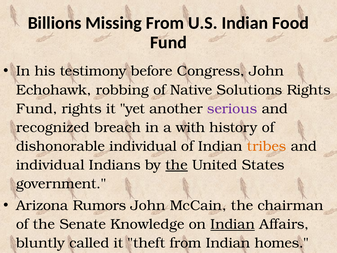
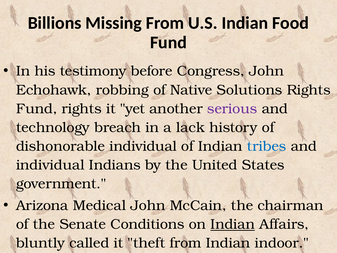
recognized: recognized -> technology (53, 127)
with: with -> lack (190, 127)
tribes colour: orange -> blue (267, 146)
the underline: present -> none (177, 165)
Rumors: Rumors -> Medical (99, 205)
Knowledge: Knowledge -> Conditions (147, 224)
homes: homes -> indoor (282, 243)
